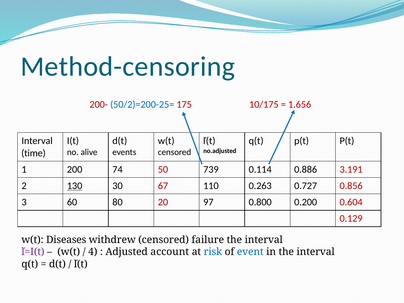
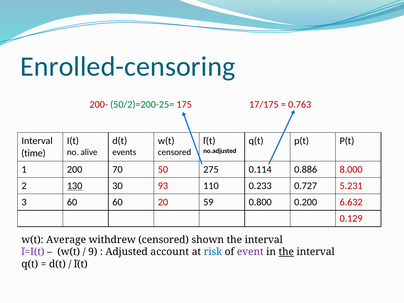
Method-censoring: Method-censoring -> Enrolled-censoring (128, 67)
50/2)=200-25= colour: blue -> green (142, 104)
10/175: 10/175 -> 17/175 (264, 104)
1.656: 1.656 -> 0.763 (300, 104)
74: 74 -> 70 (118, 169)
739: 739 -> 275 (211, 169)
3.191: 3.191 -> 8.000 (351, 169)
67: 67 -> 93 (163, 186)
0.263: 0.263 -> 0.233 (260, 186)
0.856: 0.856 -> 5.231 (351, 186)
60 80: 80 -> 60 (118, 202)
97: 97 -> 59 (208, 202)
0.604: 0.604 -> 6.632 (351, 202)
Diseases: Diseases -> Average (66, 240)
failure: failure -> shown (208, 240)
4: 4 -> 9 (93, 252)
event colour: blue -> purple (250, 252)
the underline: none -> present (286, 252)
